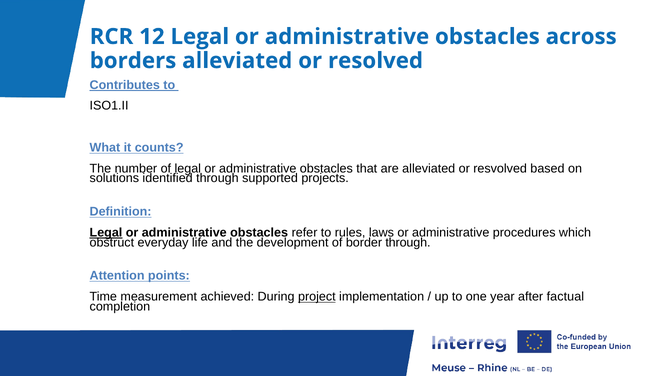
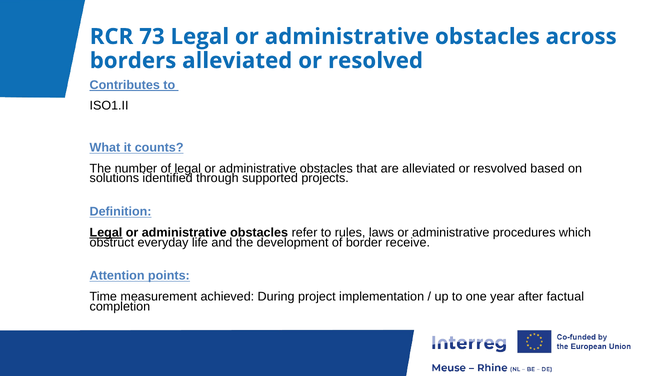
12: 12 -> 73 (152, 37)
border through: through -> receive (408, 243)
project underline: present -> none (317, 297)
